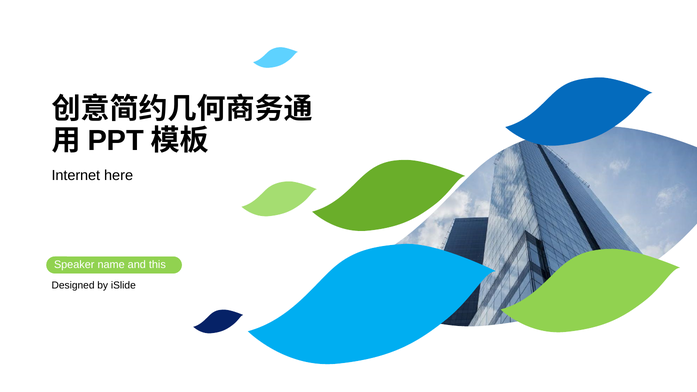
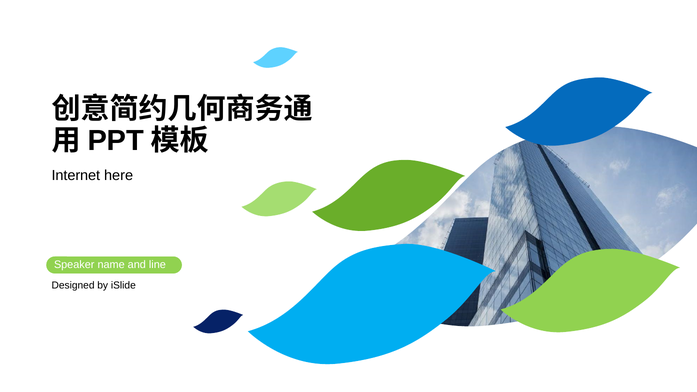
this: this -> line (157, 265)
